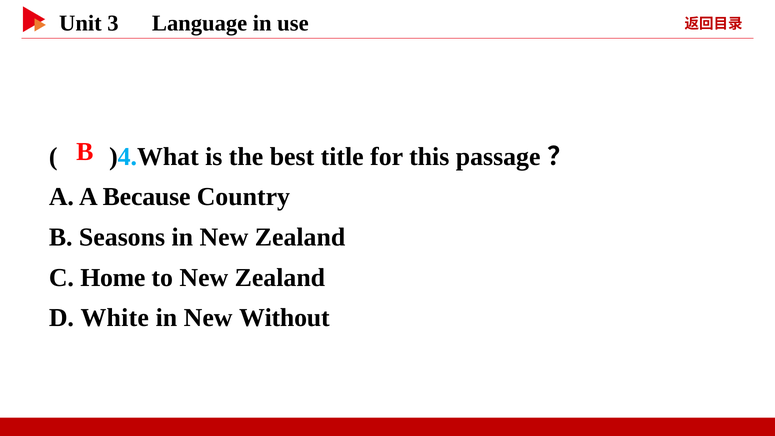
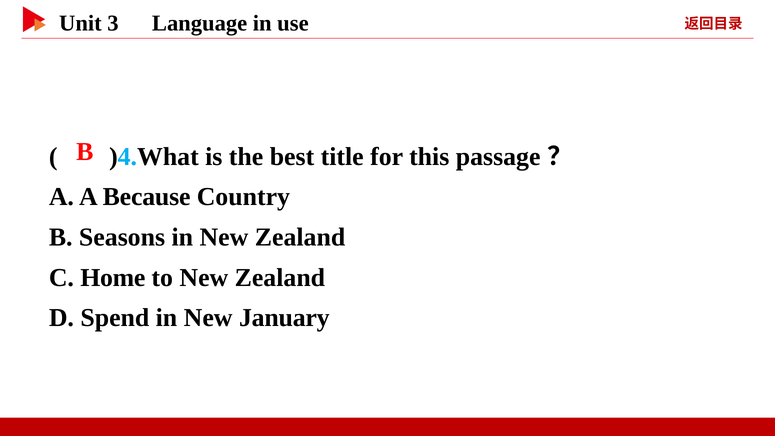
White: White -> Spend (115, 318)
Without: Without -> January (284, 318)
